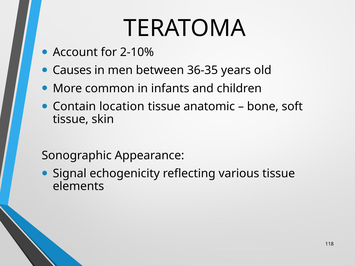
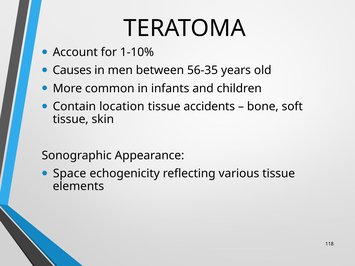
2-10%: 2-10% -> 1-10% (137, 52)
36-35: 36-35 -> 56-35 (203, 70)
anatomic: anatomic -> accidents (209, 107)
Signal: Signal -> Space (70, 174)
